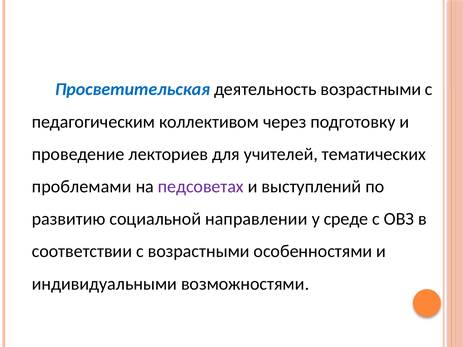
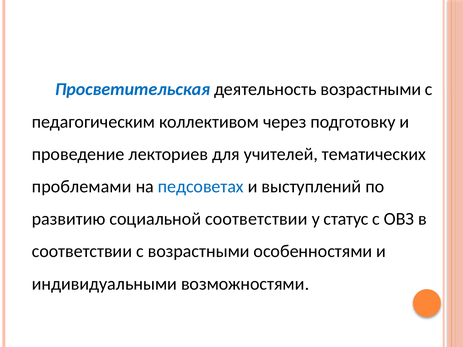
педсоветах colour: purple -> blue (201, 187)
социальной направлении: направлении -> соответствии (256, 219)
среде: среде -> статус (346, 219)
